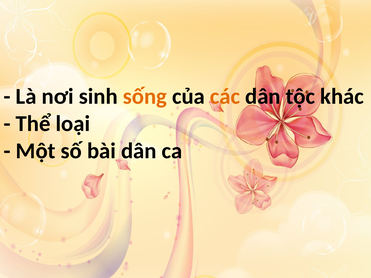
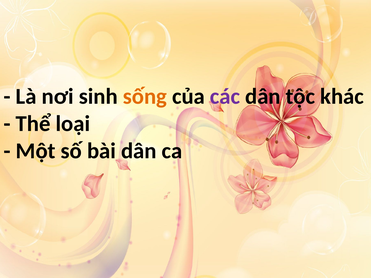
các colour: orange -> purple (225, 96)
